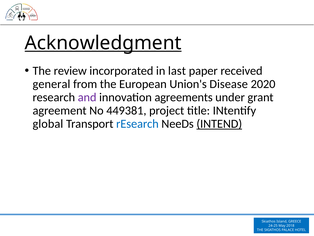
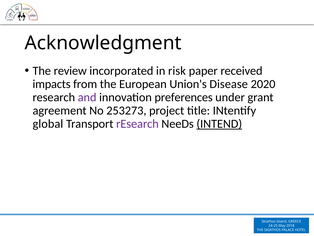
Acknowledgment underline: present -> none (103, 43)
last: last -> risk (177, 71)
general: general -> impacts (52, 84)
agreements: agreements -> preferences (184, 97)
449381: 449381 -> 253273 (126, 110)
rEsearch colour: blue -> purple (137, 124)
